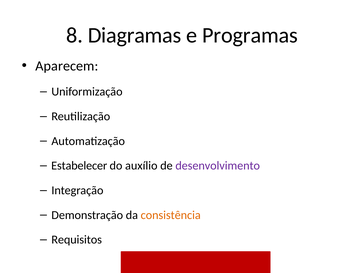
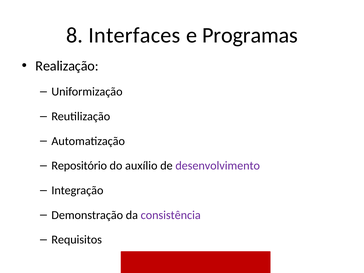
Diagramas: Diagramas -> Interfaces (134, 35)
Aparecem: Aparecem -> Realização (67, 66)
Estabelecer: Estabelecer -> Repositório (79, 166)
consistência colour: orange -> purple (171, 215)
